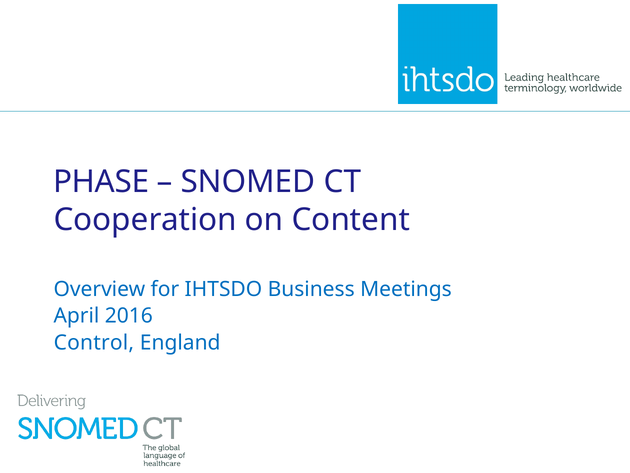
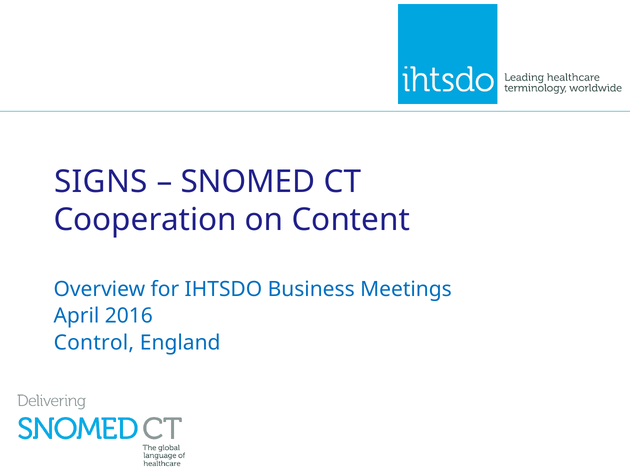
PHASE: PHASE -> SIGNS (101, 182)
